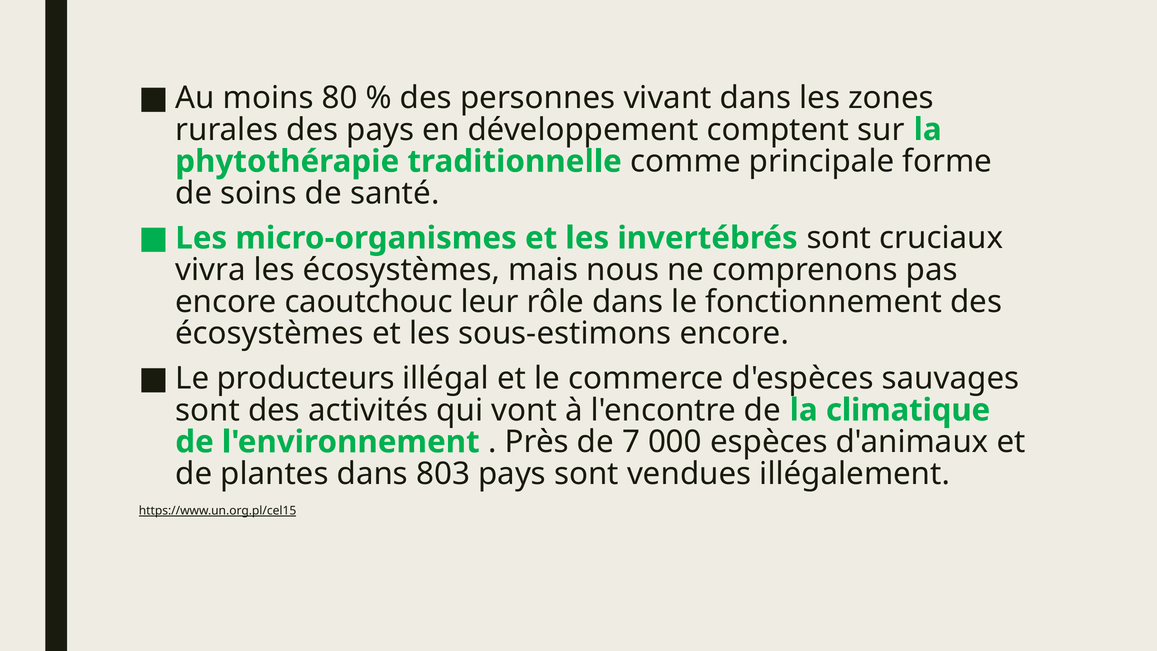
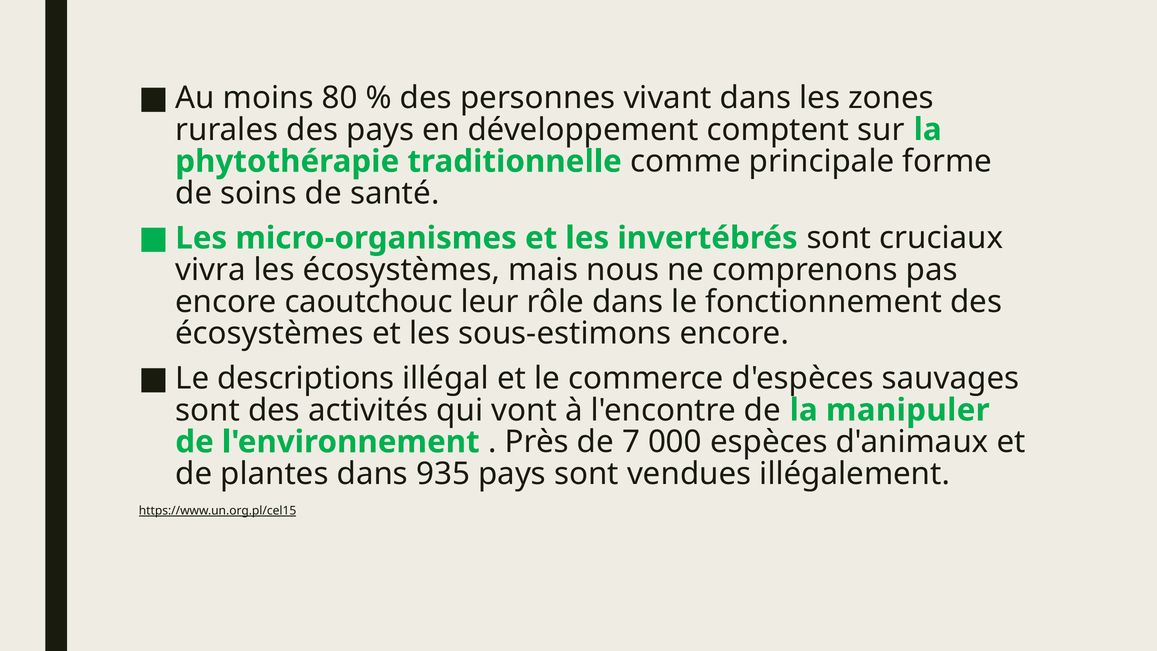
producteurs: producteurs -> descriptions (306, 378)
climatique: climatique -> manipuler (908, 410)
803: 803 -> 935 (443, 474)
